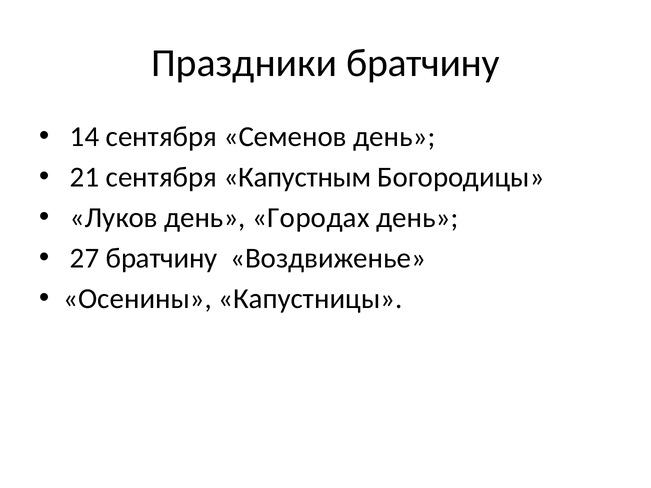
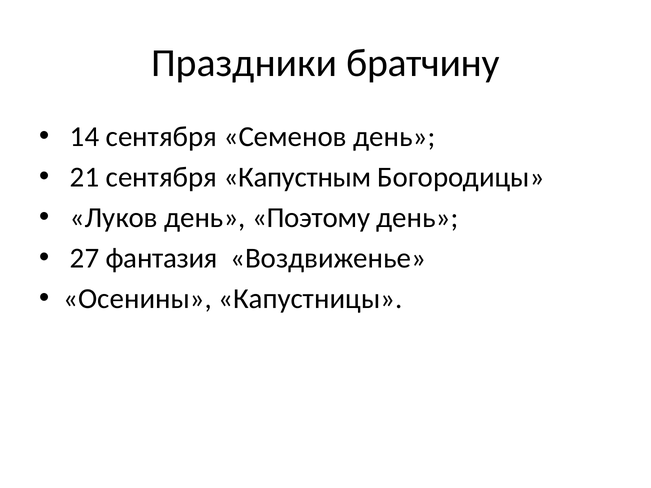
Городах: Городах -> Поэтому (311, 218)
27 братчину: братчину -> фантазия (162, 258)
